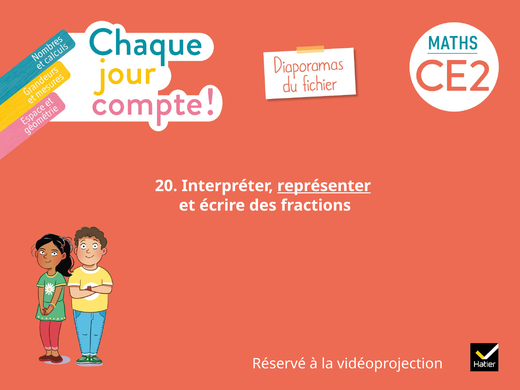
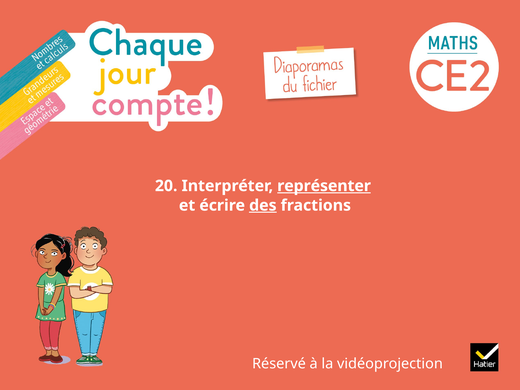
des underline: none -> present (263, 205)
